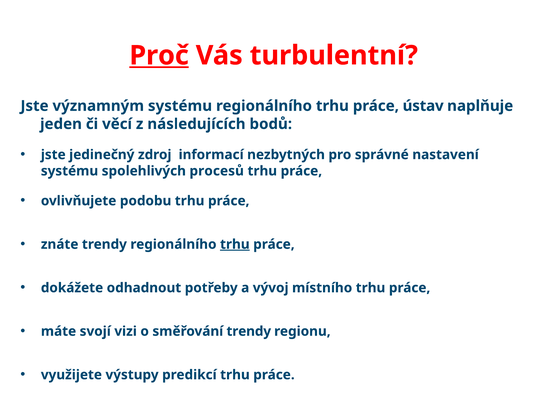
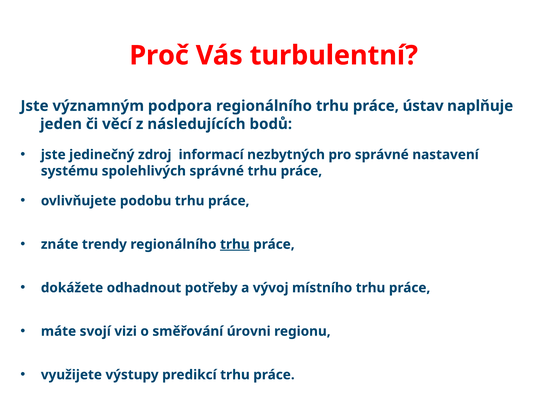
Proč underline: present -> none (159, 55)
významným systému: systému -> podpora (180, 106)
spolehlivých procesů: procesů -> správné (217, 171)
směřování trendy: trendy -> úrovni (249, 331)
